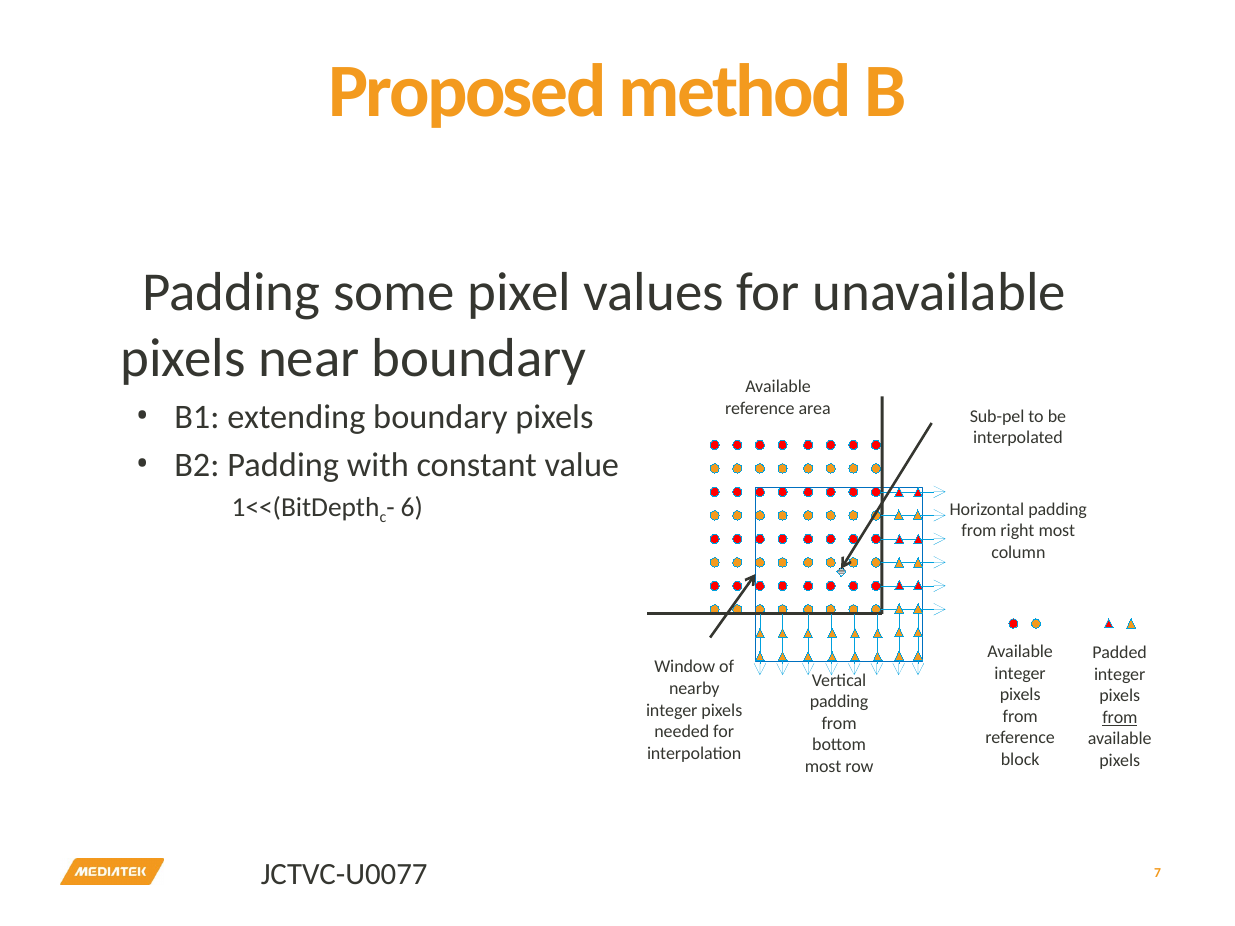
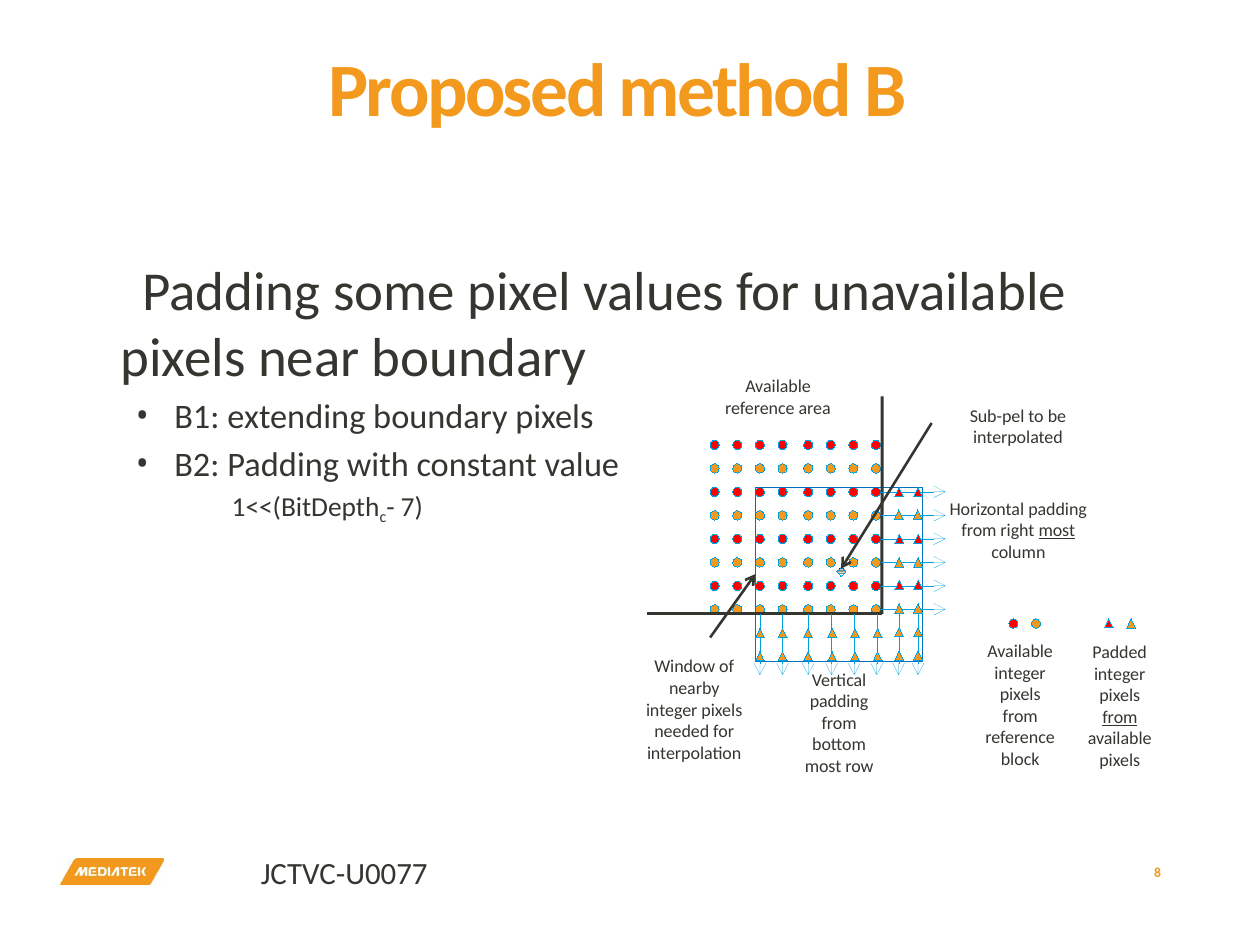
6: 6 -> 7 (412, 507)
most underline: none -> present (1057, 531)
7: 7 -> 8 (1158, 873)
